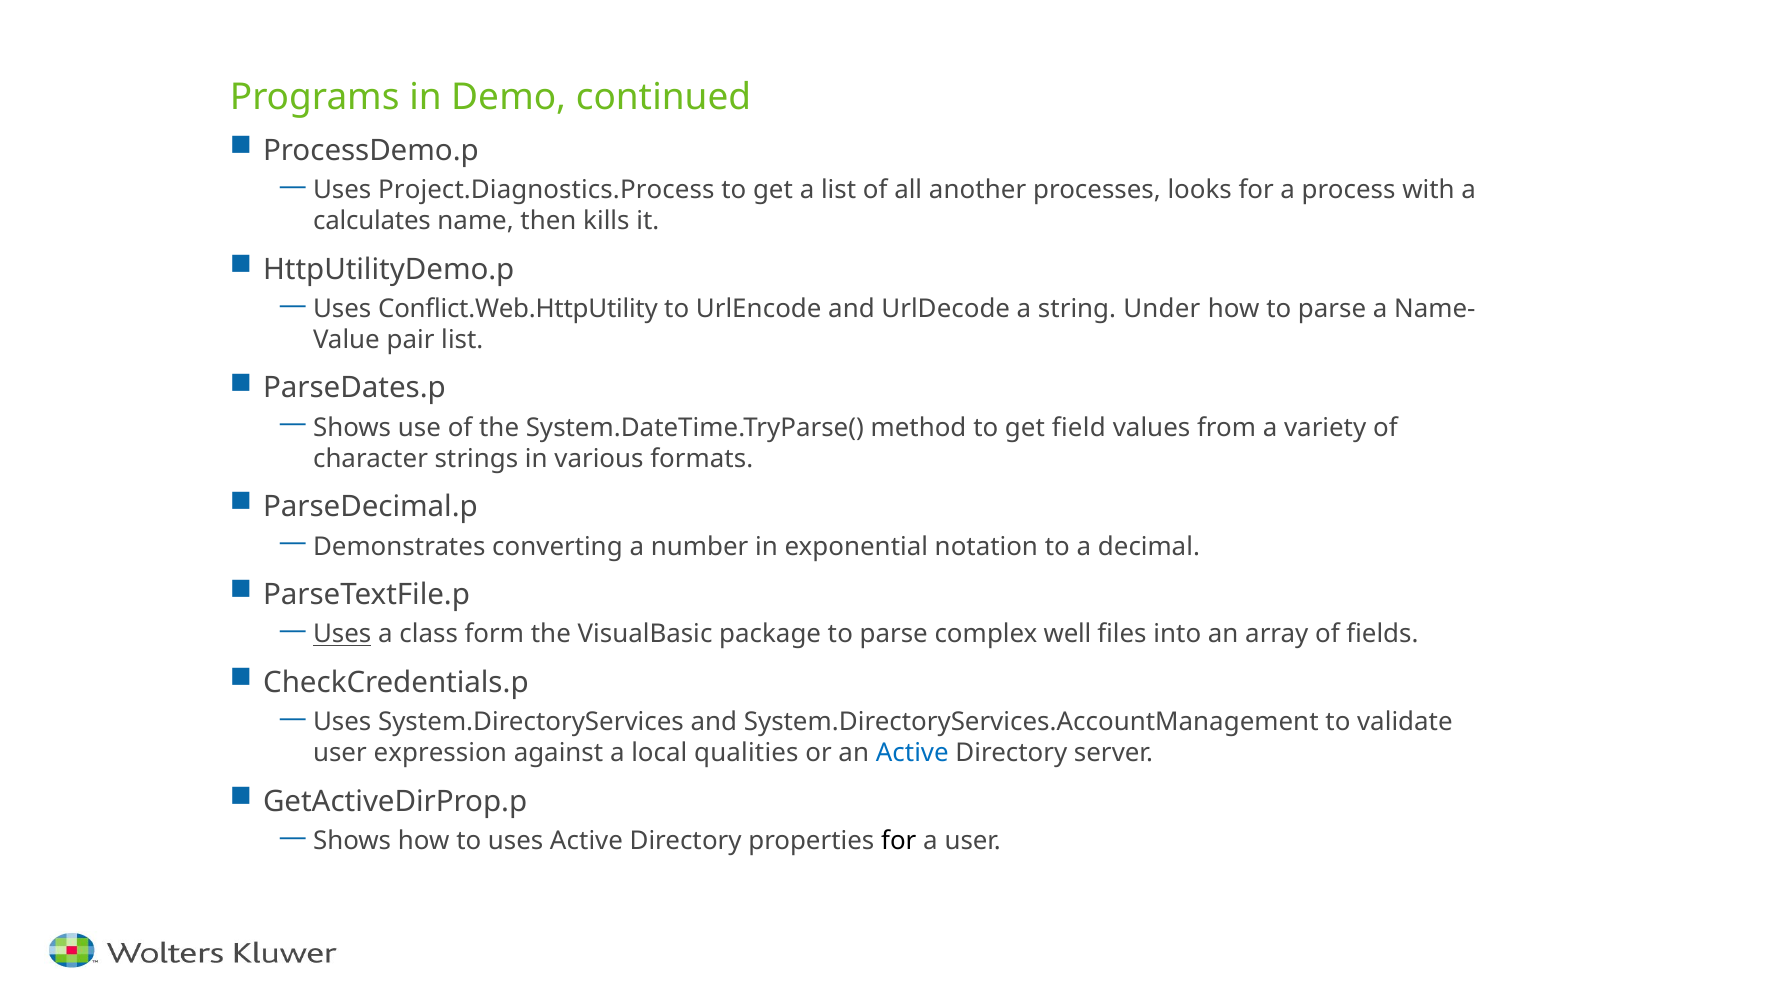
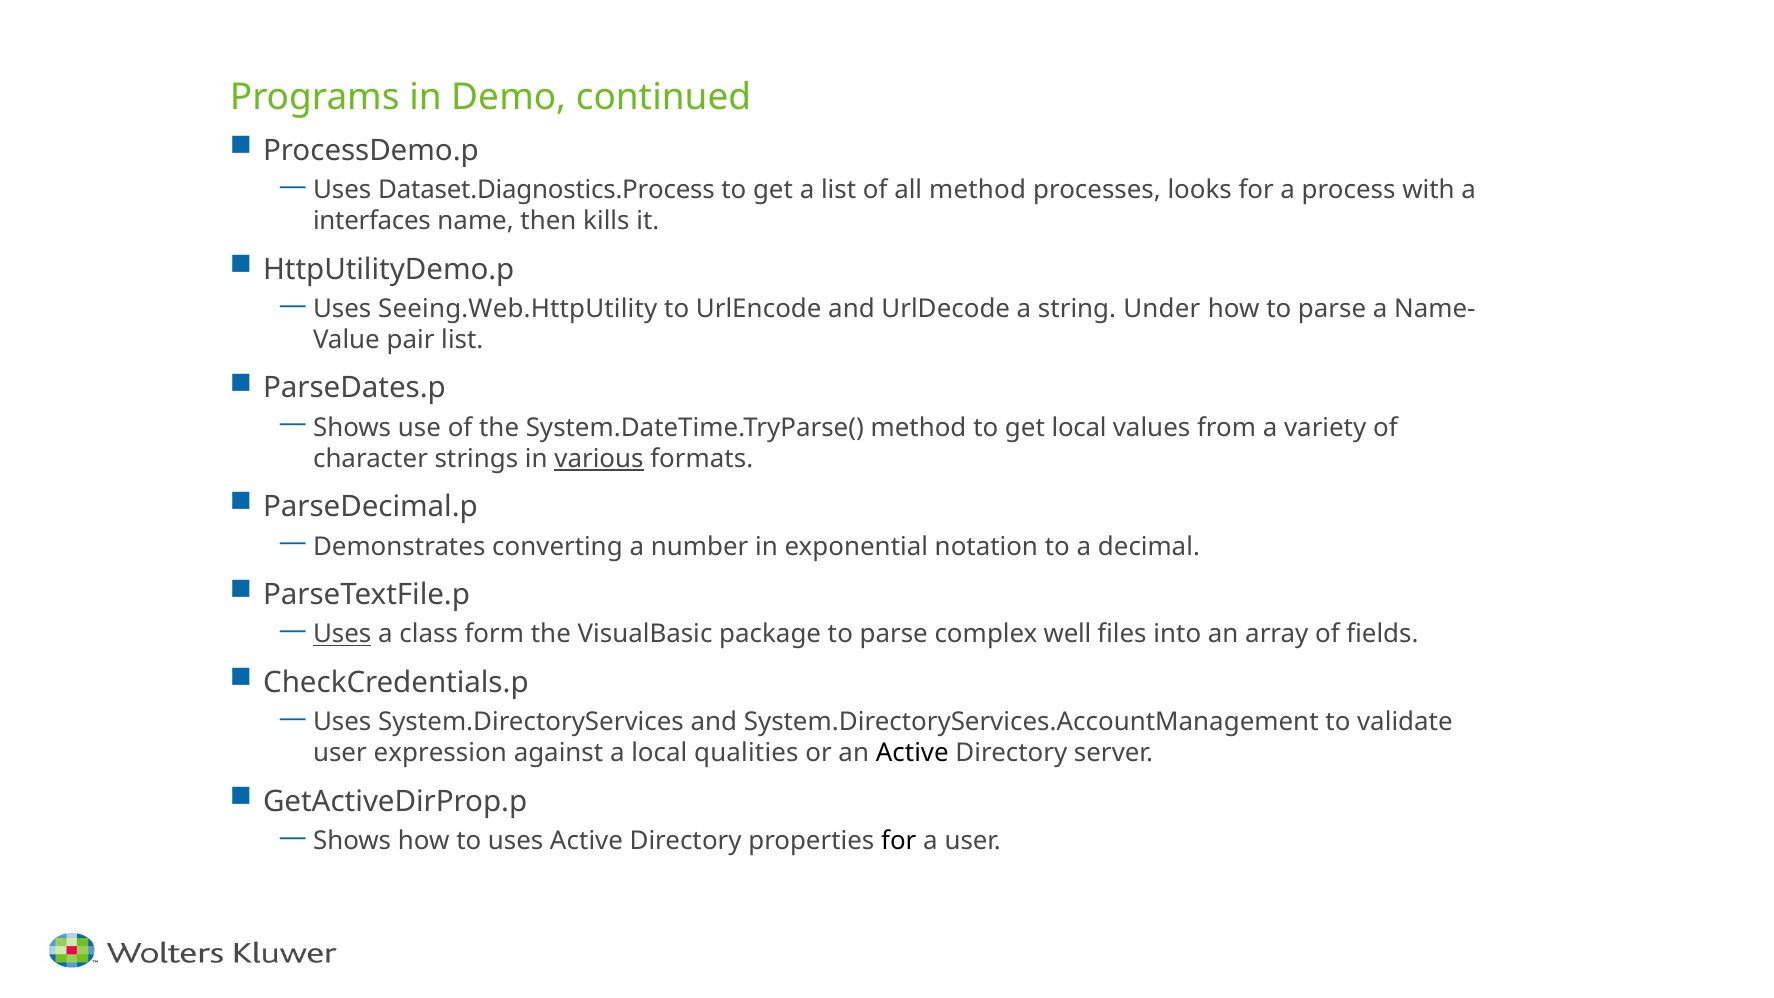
Project.Diagnostics.Process: Project.Diagnostics.Process -> Dataset.Diagnostics.Process (546, 190)
all another: another -> method (978, 190)
calculates: calculates -> interfaces (372, 221)
Conflict.Web.HttpUtility: Conflict.Web.HttpUtility -> Seeing.Web.HttpUtility (518, 309)
get field: field -> local (1079, 428)
various underline: none -> present (599, 459)
Active colour: blue -> black (912, 753)
